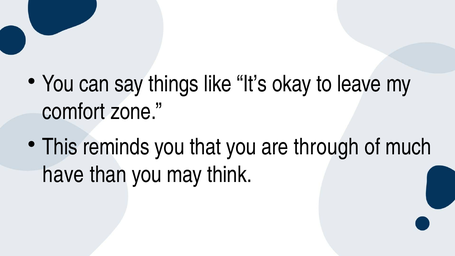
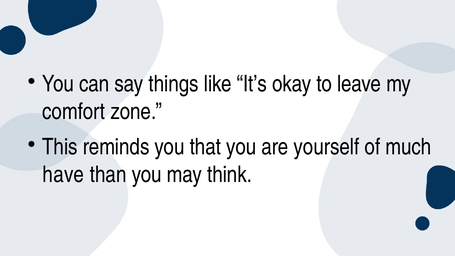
through: through -> yourself (326, 147)
